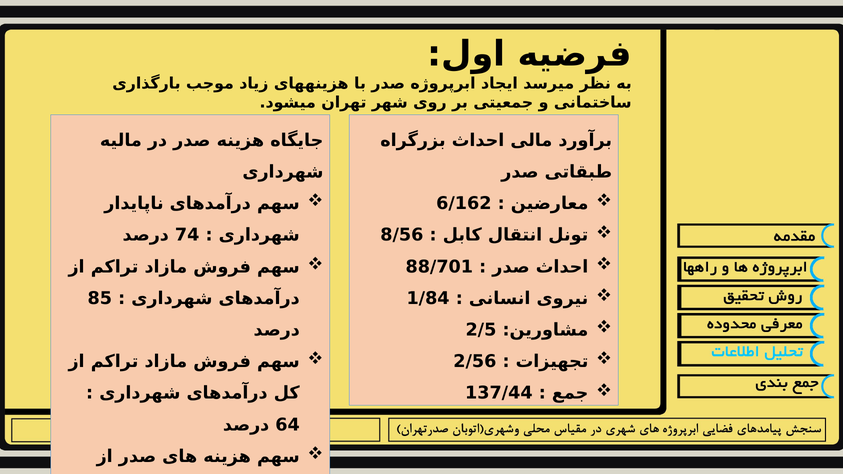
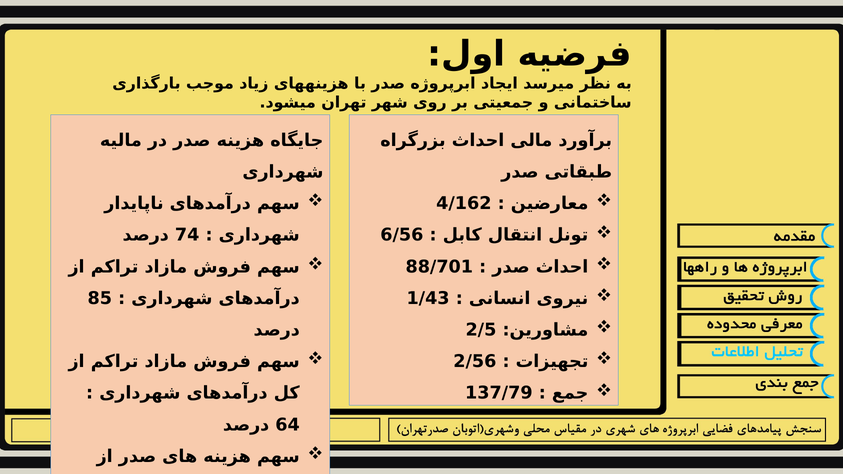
6/162: 6/162 -> 4/162 (464, 204)
8/56: 8/56 -> 6/56 (402, 235)
1/84: 1/84 -> 1/43 (428, 298)
137/44: 137/44 -> 137/79 (499, 393)
